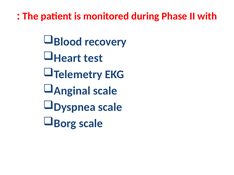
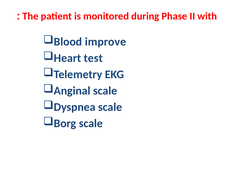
recovery: recovery -> improve (105, 42)
